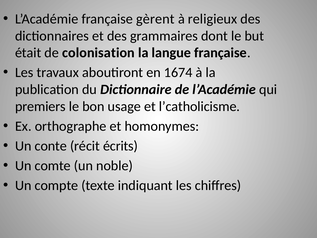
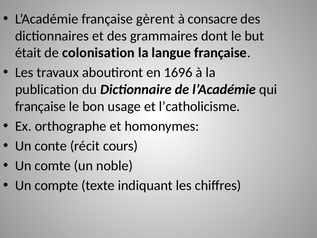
religieux: religieux -> consacre (213, 19)
1674: 1674 -> 1696 (178, 73)
premiers: premiers -> française (40, 106)
écrits: écrits -> cours (120, 146)
